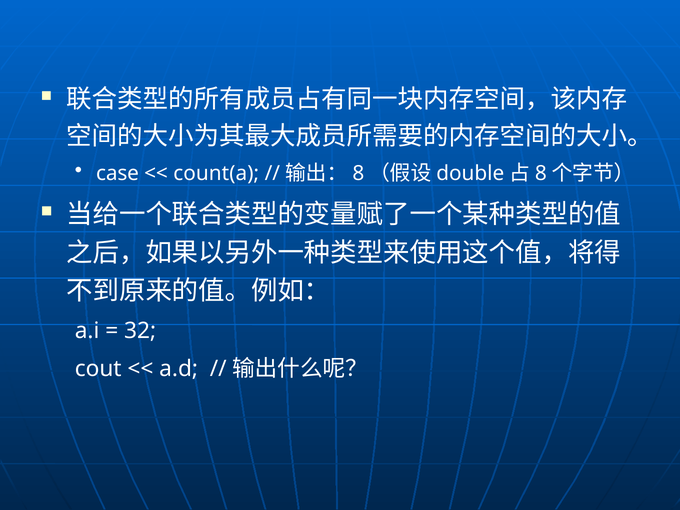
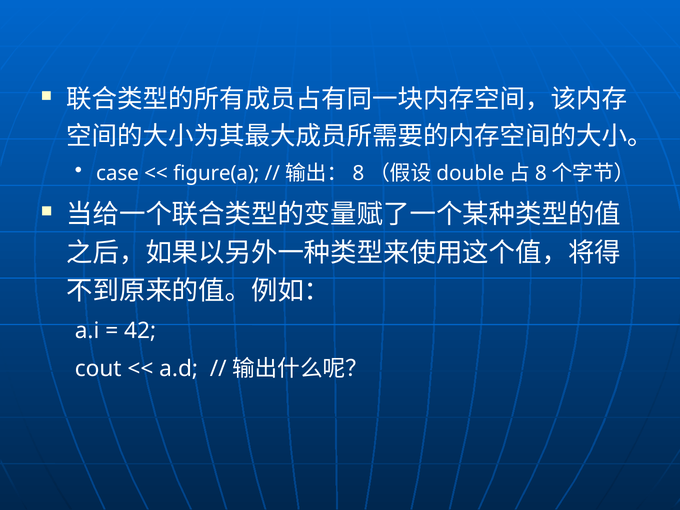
count(a: count(a -> figure(a (216, 174)
32: 32 -> 42 (140, 331)
